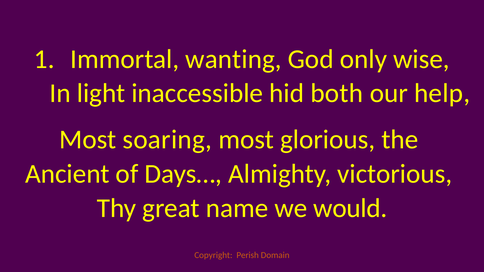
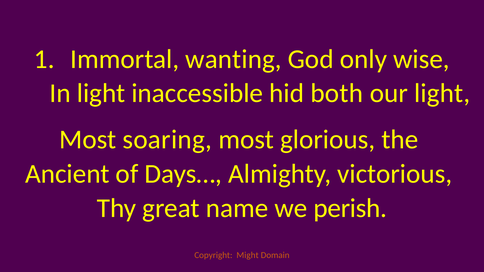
our help: help -> light (442, 93)
would: would -> perish (350, 208)
Perish: Perish -> Might (248, 255)
